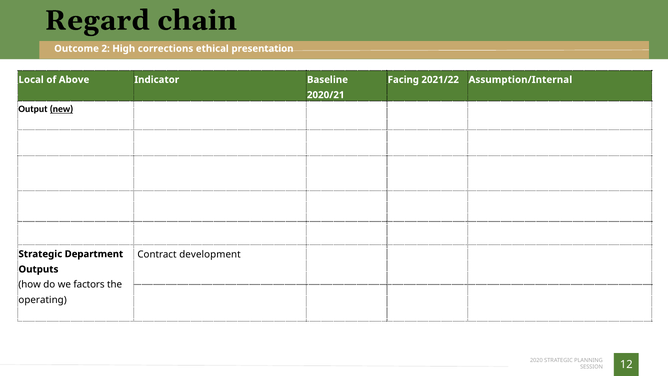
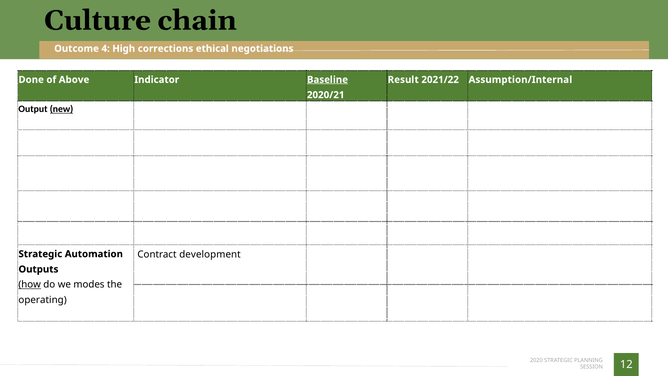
Regard: Regard -> Culture (98, 20)
2: 2 -> 4 (106, 49)
presentation: presentation -> negotiations (262, 49)
Local: Local -> Done (31, 80)
Baseline underline: none -> present (327, 80)
Facing: Facing -> Result (403, 80)
Department: Department -> Automation (94, 254)
how underline: none -> present (30, 284)
factors: factors -> modes (89, 284)
